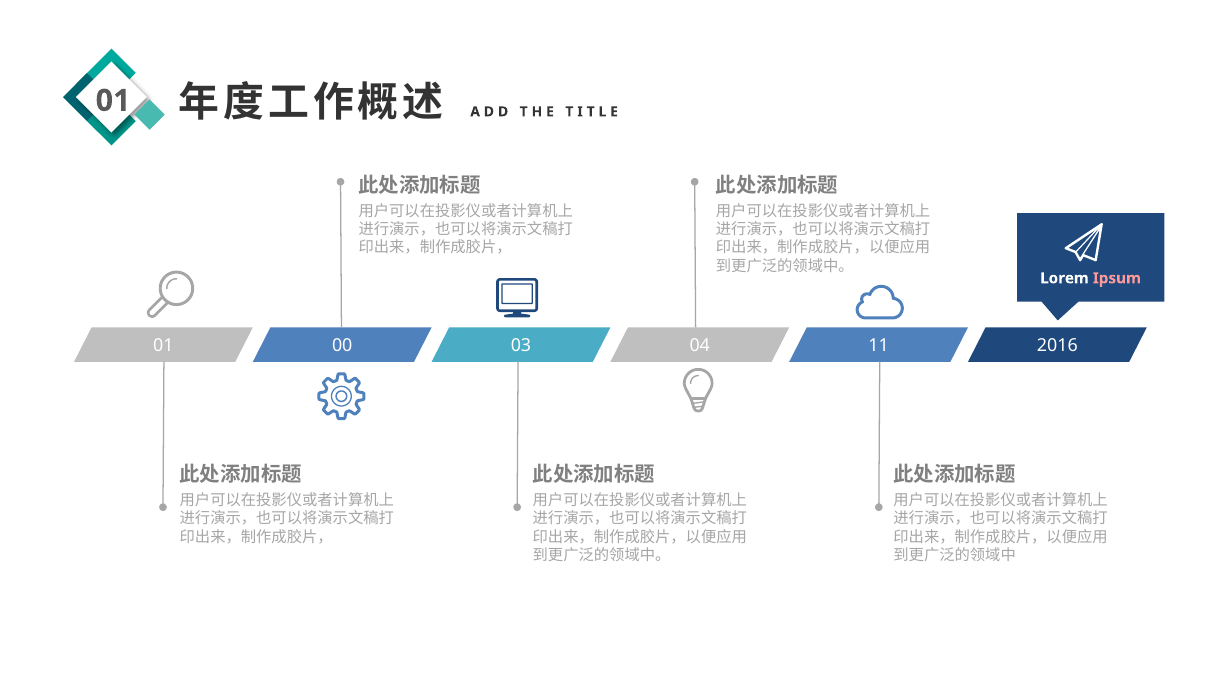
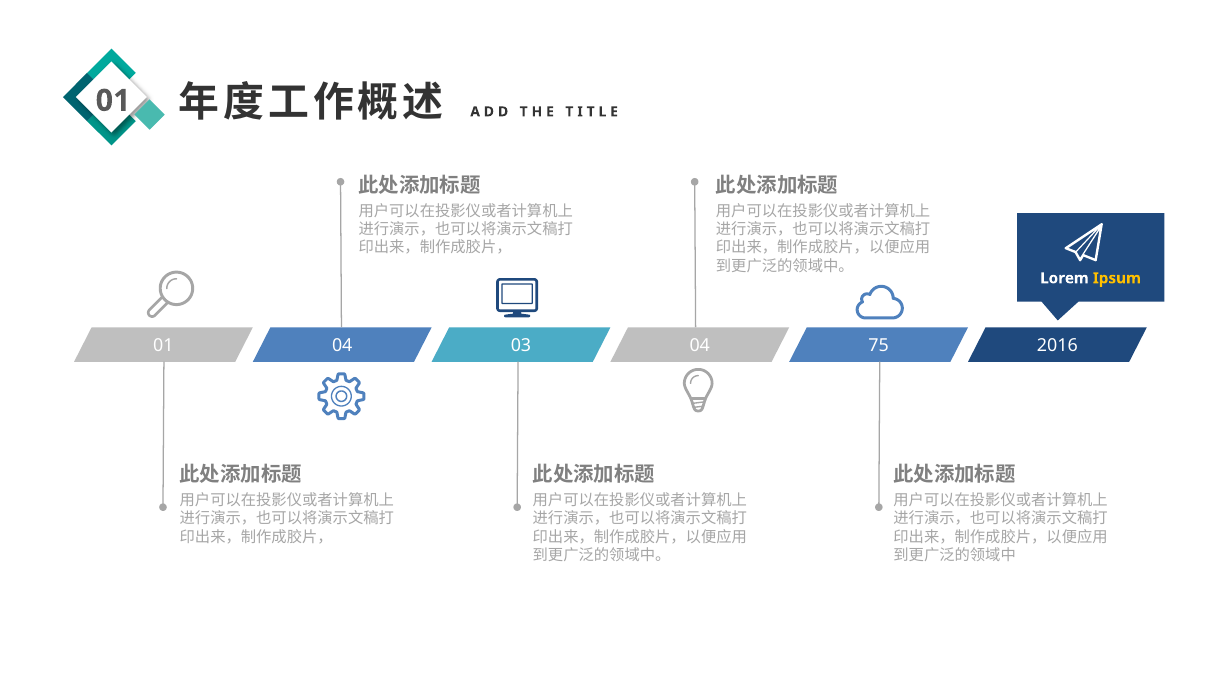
Ipsum colour: pink -> yellow (1117, 278)
01 00: 00 -> 04 (342, 346)
11: 11 -> 75 (879, 346)
